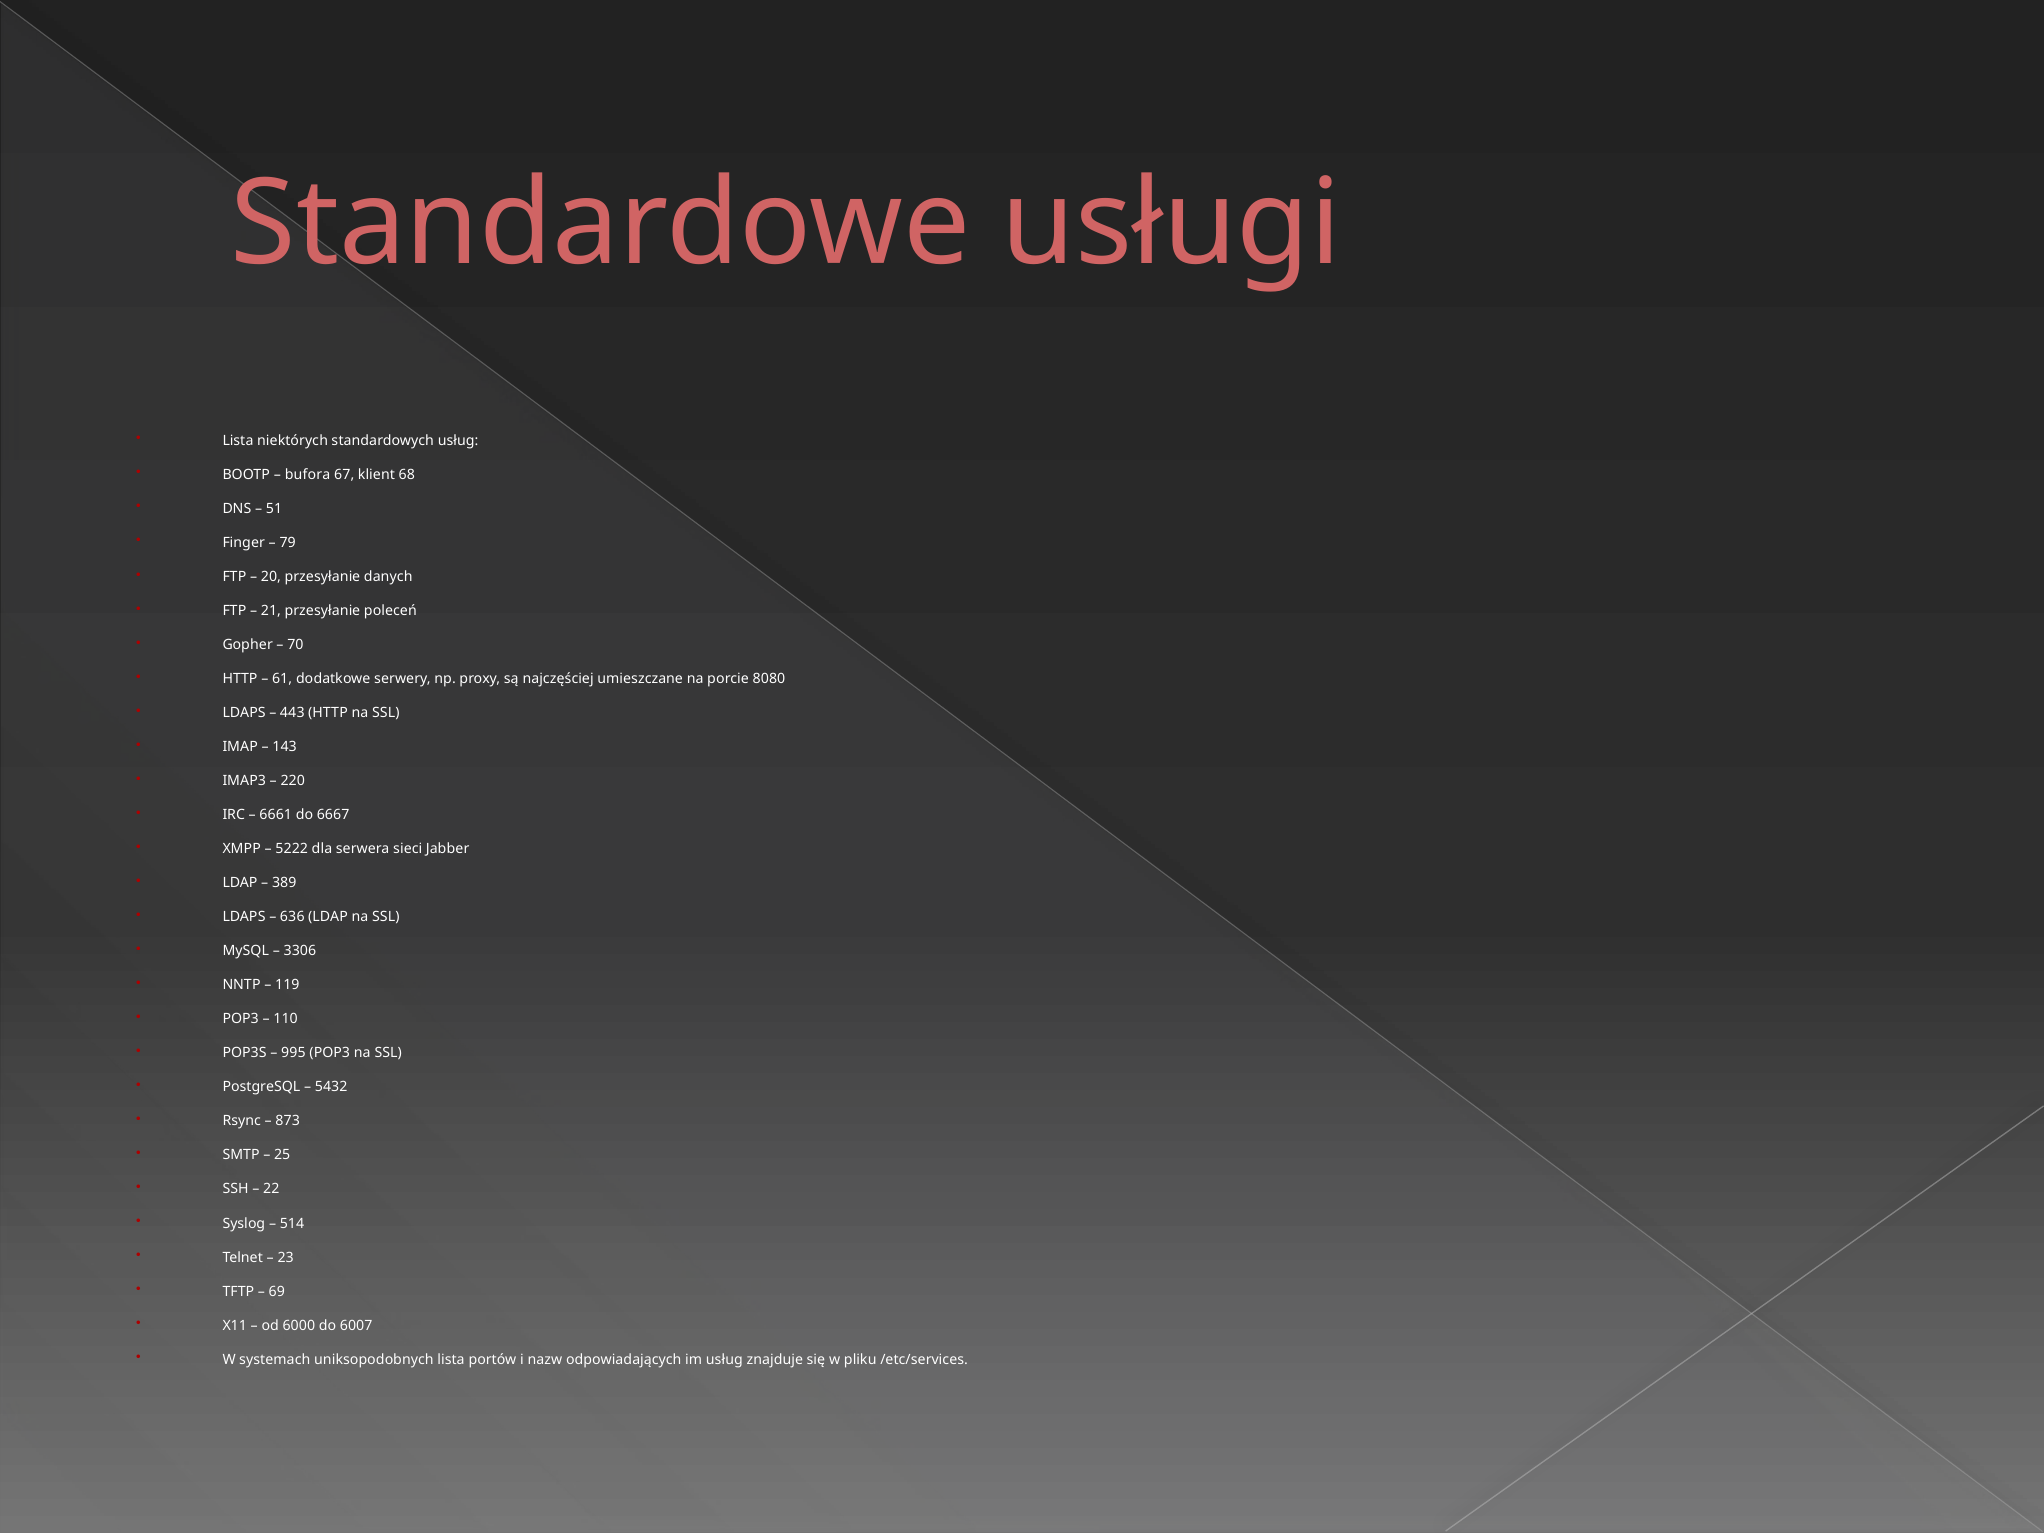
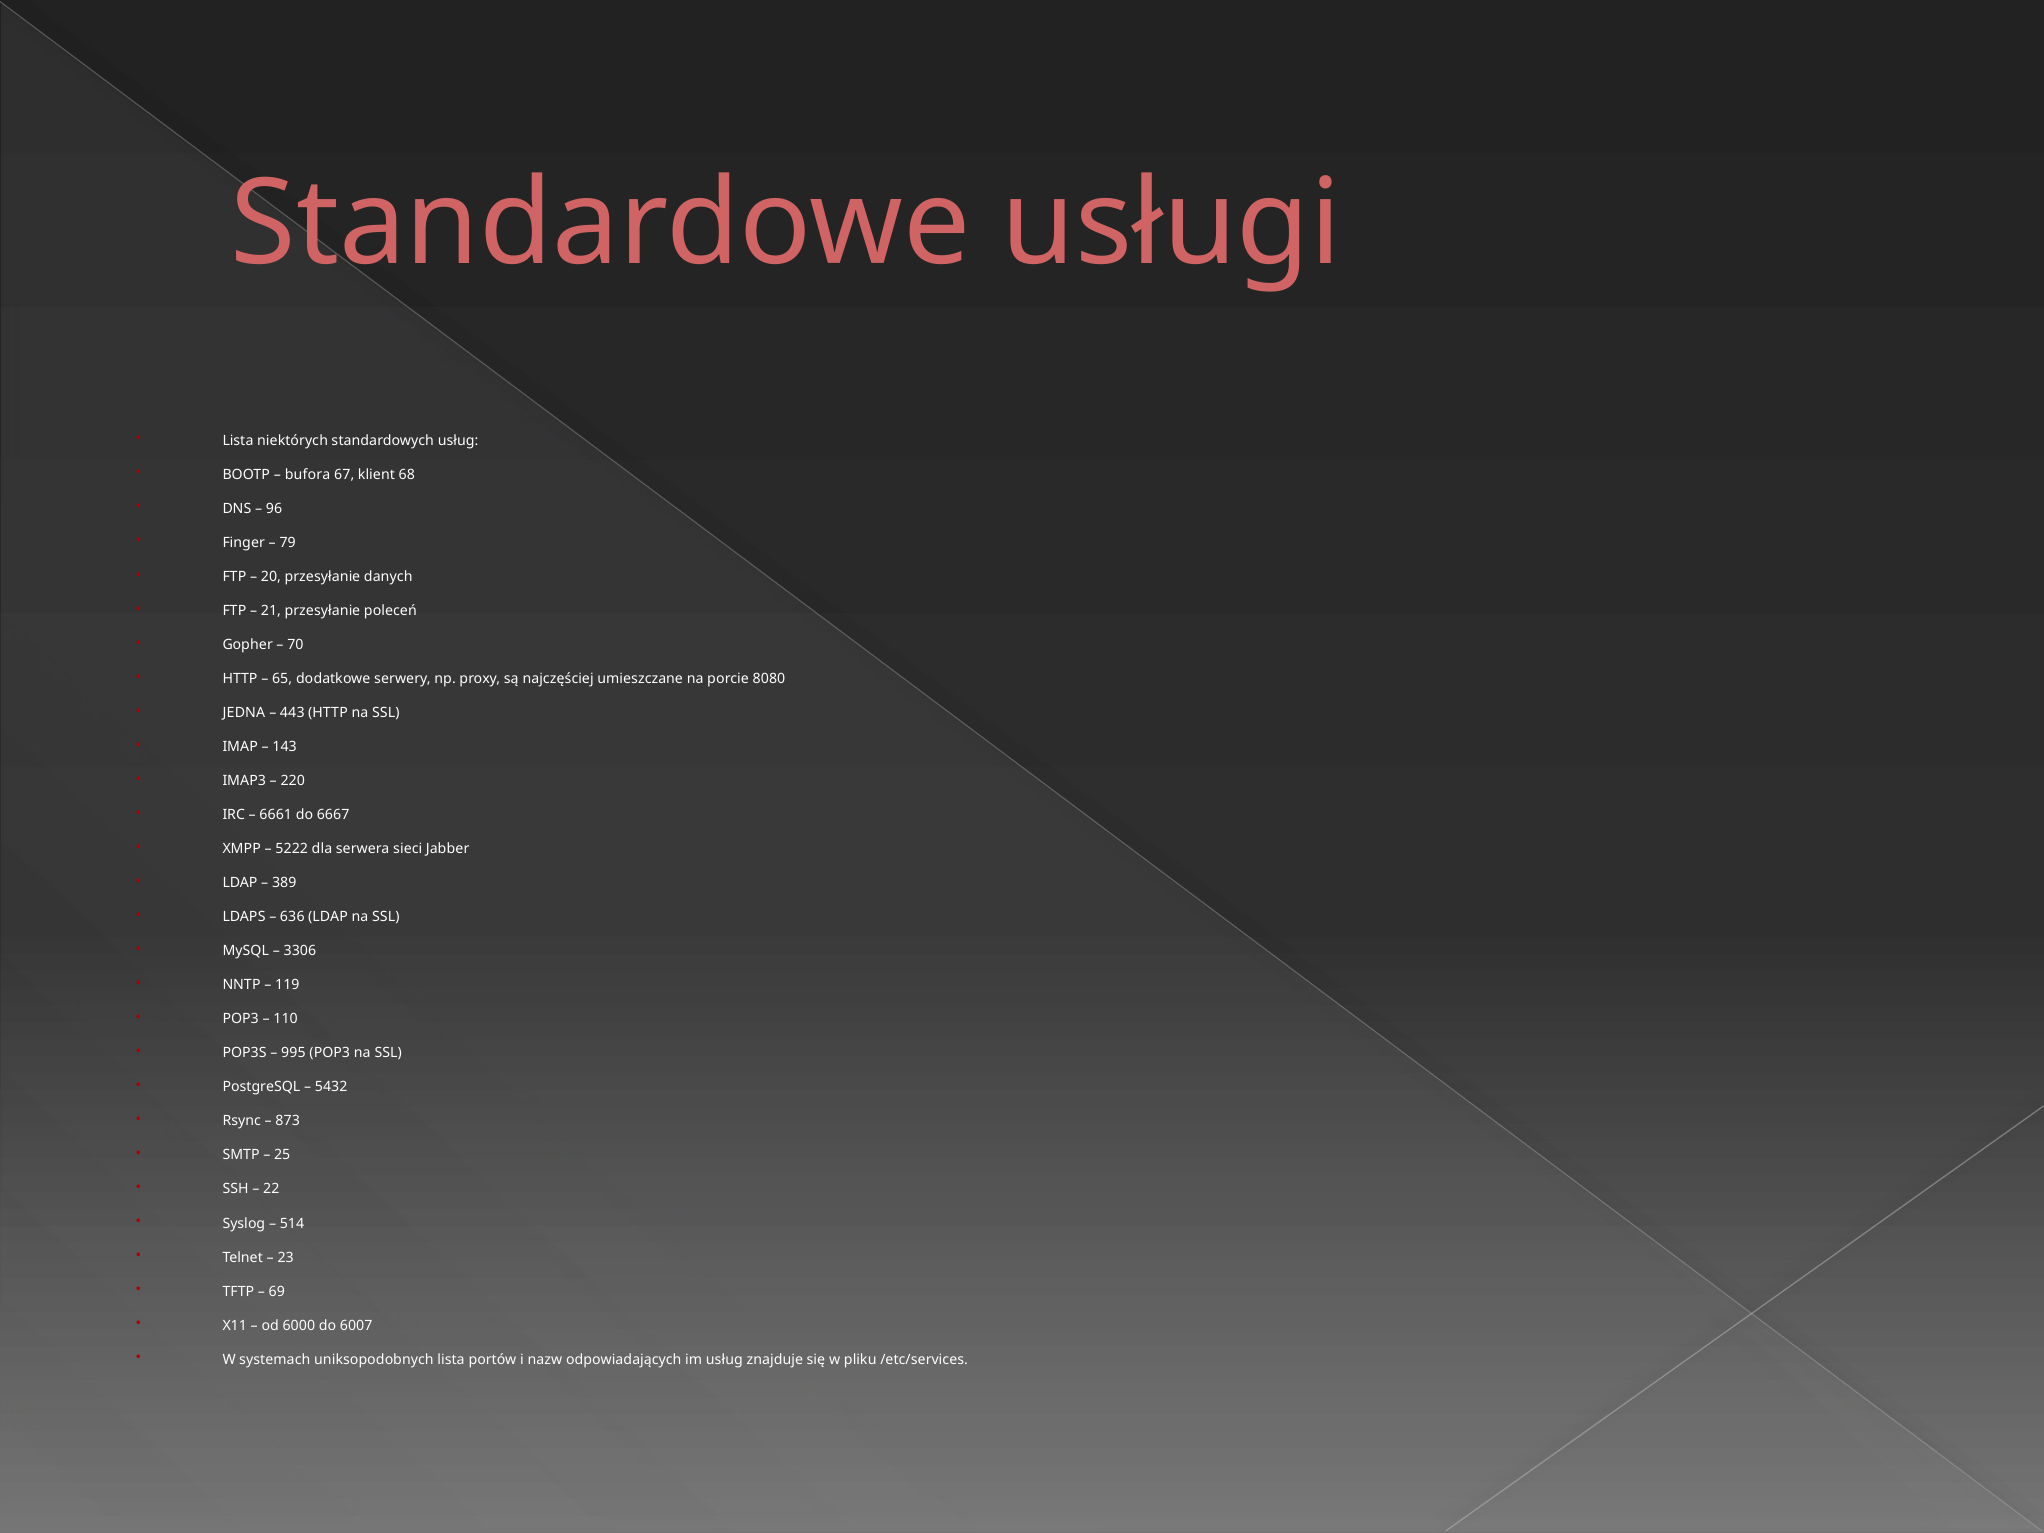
51: 51 -> 96 (274, 508)
61: 61 -> 65 (282, 679)
LDAPS: LDAPS -> JEDNA (244, 713)
